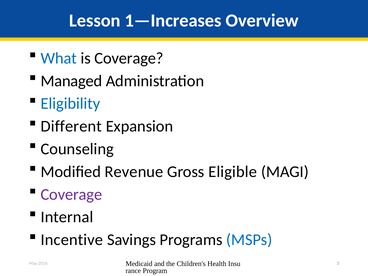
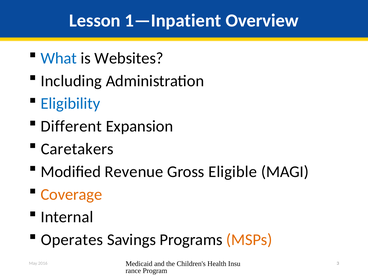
1—Increases: 1—Increases -> 1—Inpatient (173, 21)
is Coverage: Coverage -> Websites (129, 58)
Managed: Managed -> Including (71, 81)
Counseling: Counseling -> Caretakers (77, 149)
Coverage colour: purple -> orange (71, 194)
Incentive: Incentive -> Operates (72, 240)
MSPs colour: blue -> orange (249, 240)
